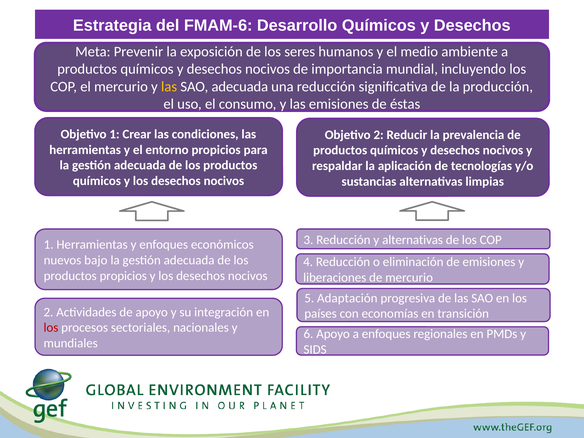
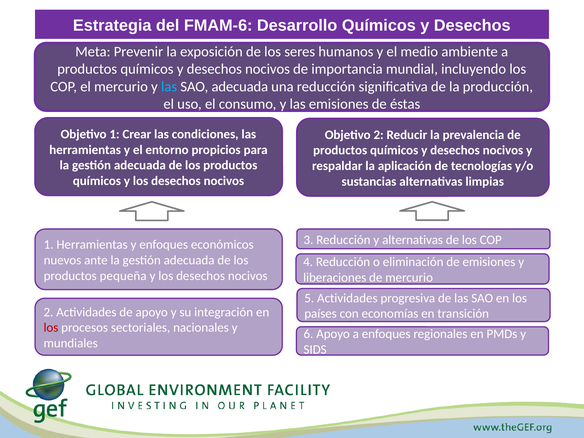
las colour: yellow -> light blue (169, 87)
bajo: bajo -> ante (96, 260)
productos propicios: propicios -> pequeña (123, 276)
5 Adaptación: Adaptación -> Actividades (347, 298)
